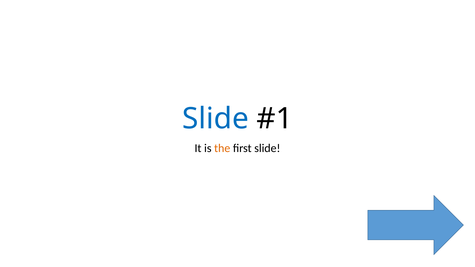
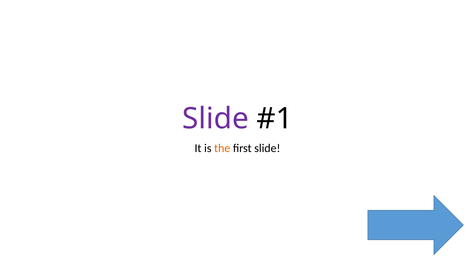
Slide colour: blue -> purple (216, 119)
